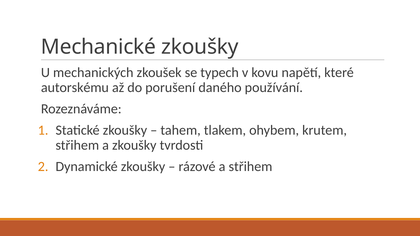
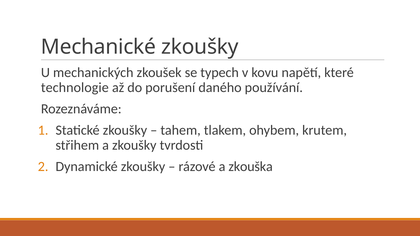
autorskému: autorskému -> technologie (75, 88)
a střihem: střihem -> zkouška (251, 167)
